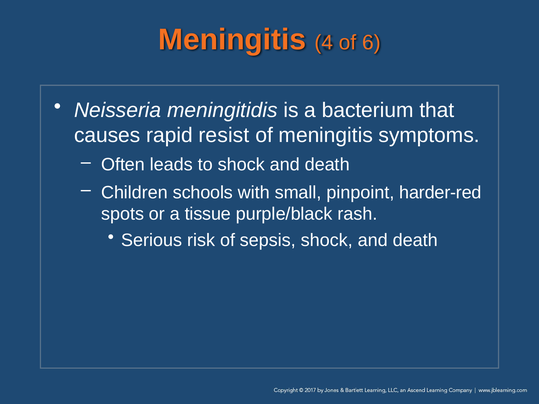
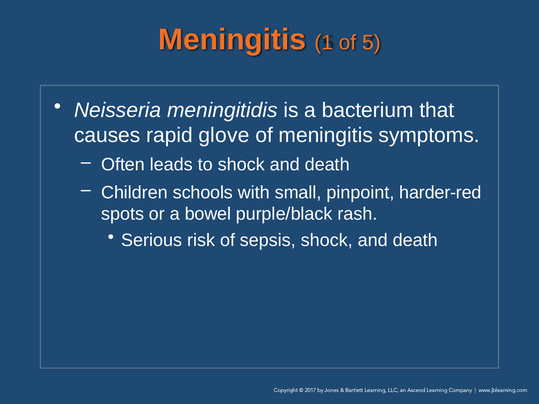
4: 4 -> 1 (324, 43)
6: 6 -> 5 (371, 43)
resist: resist -> glove (224, 135)
tissue: tissue -> bowel (208, 214)
